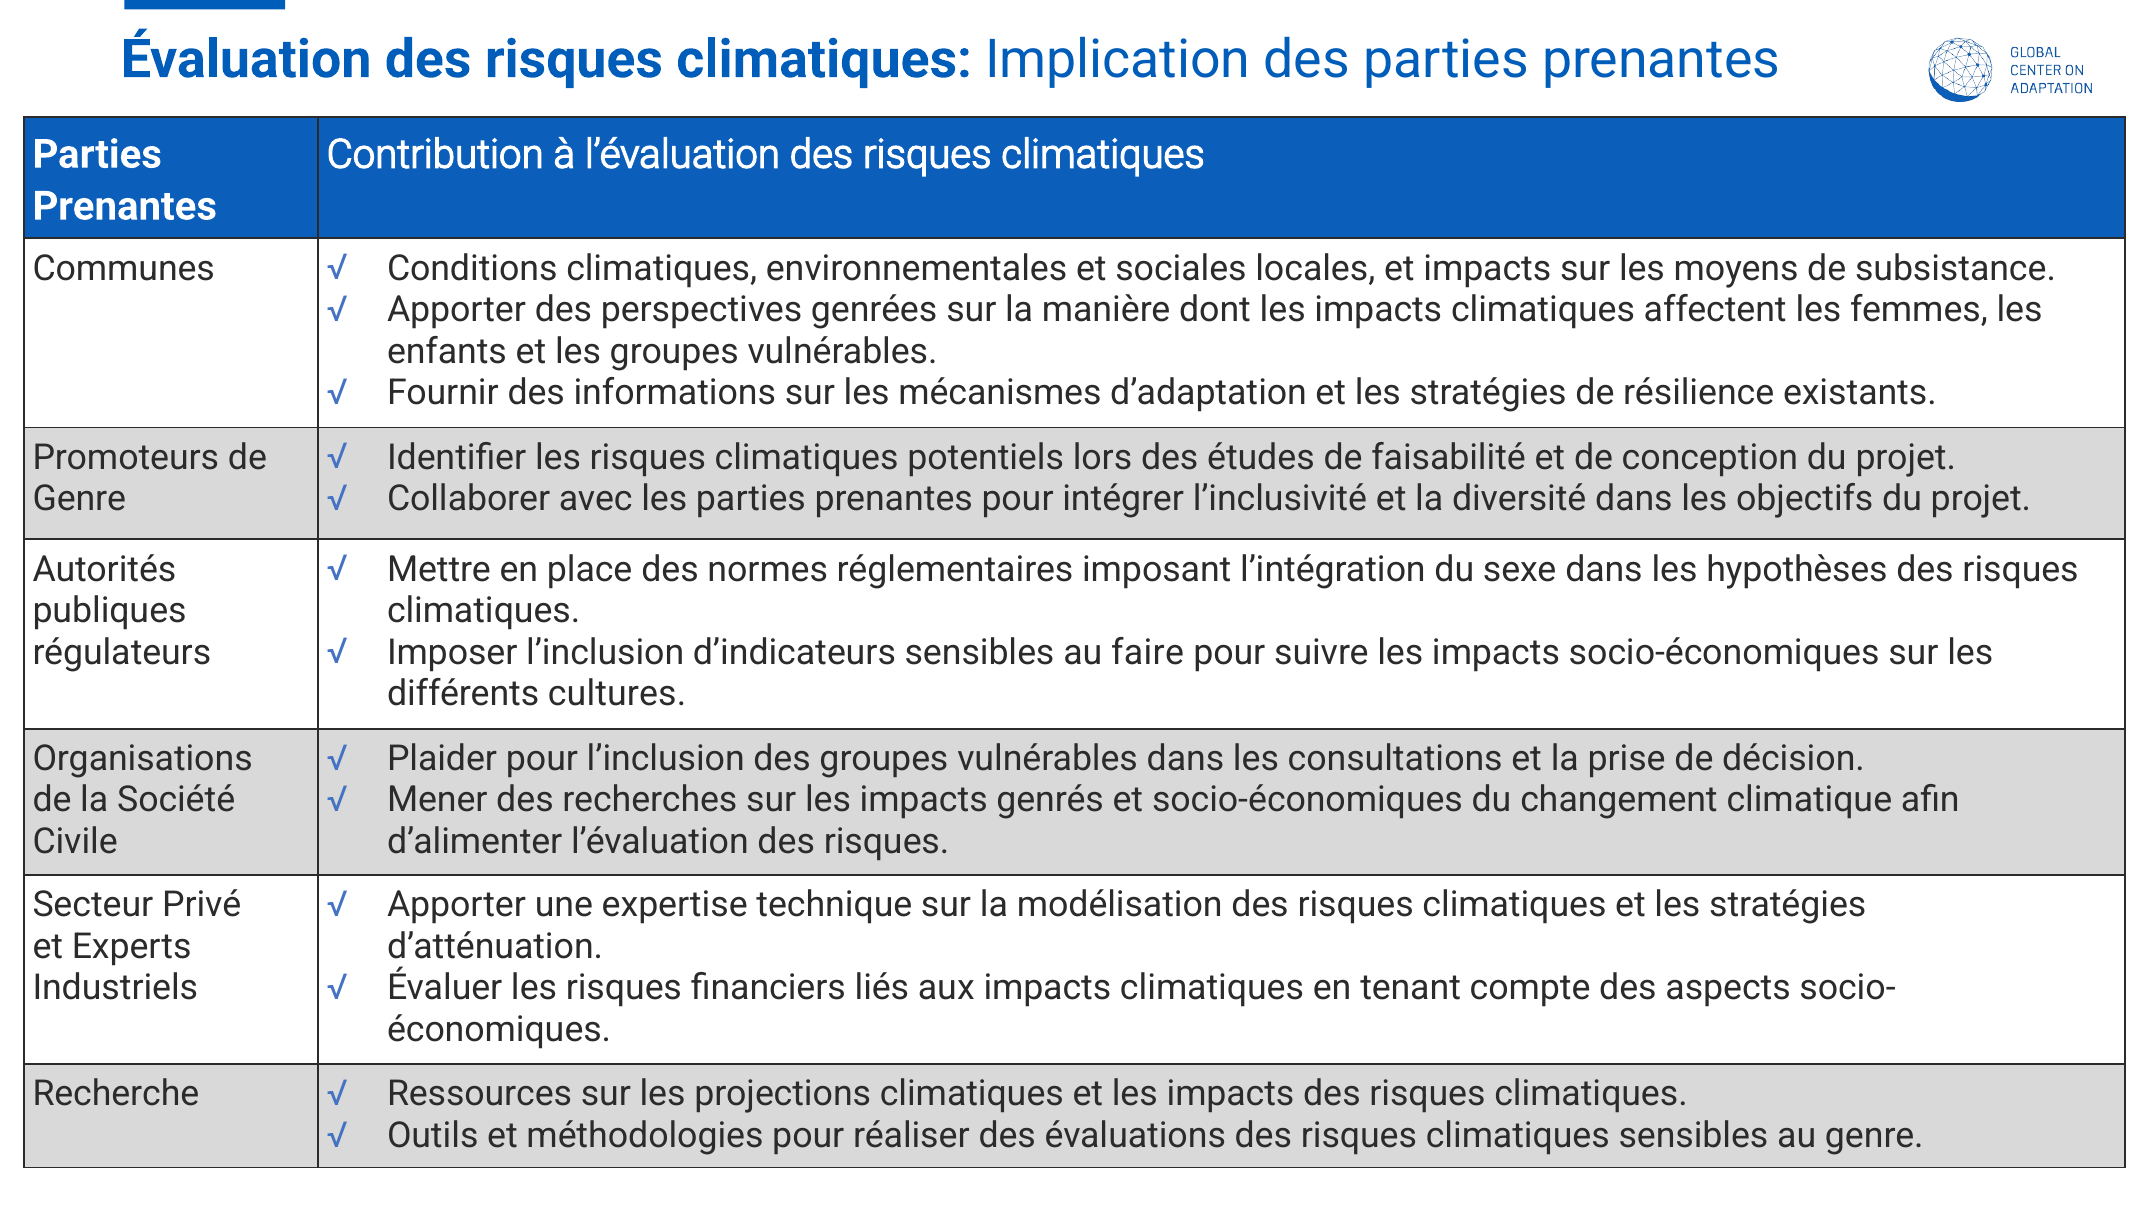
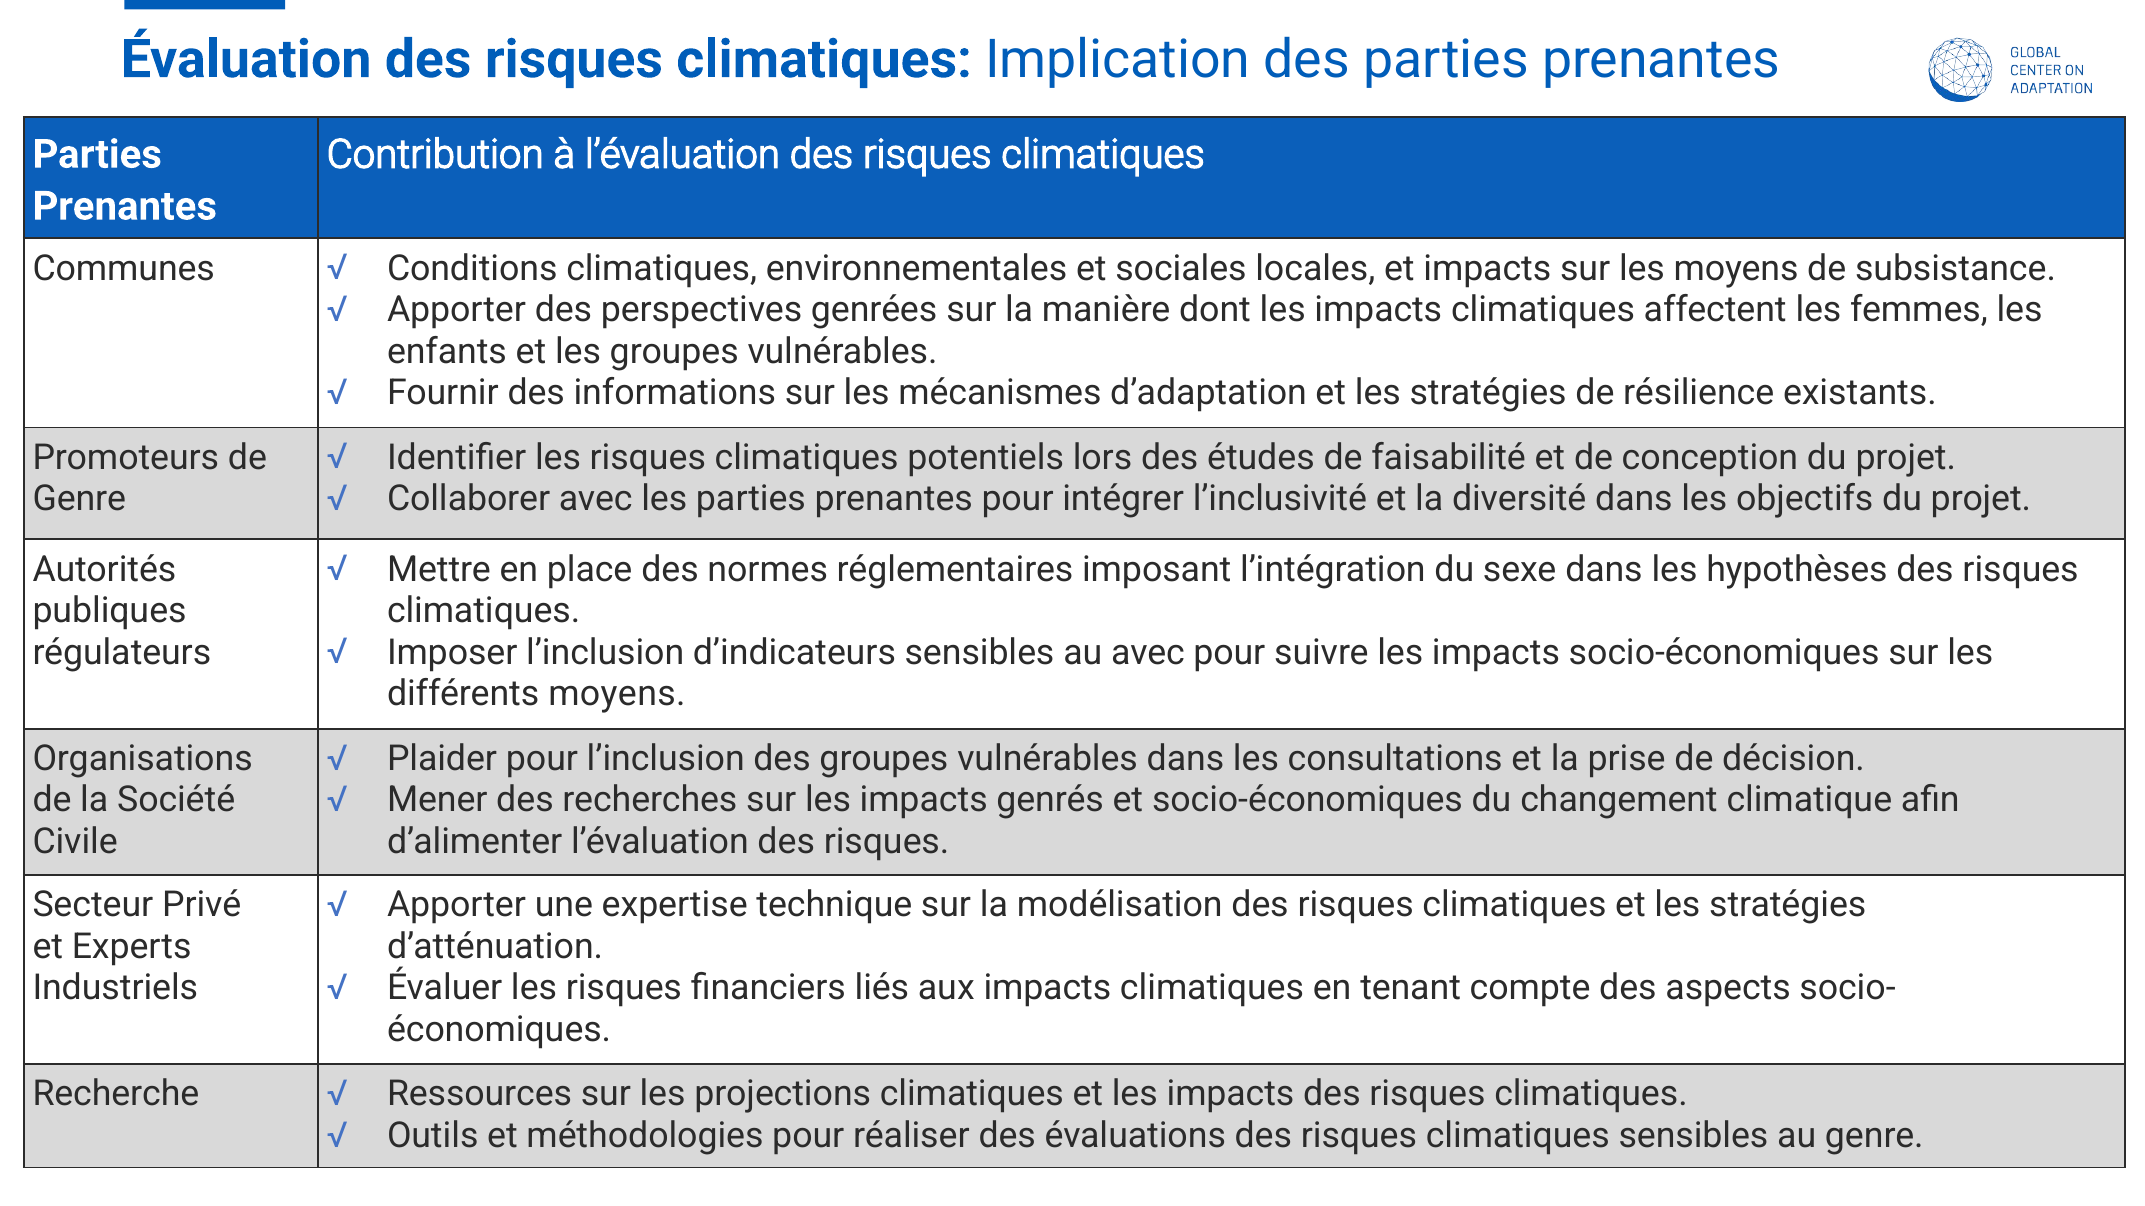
au faire: faire -> avec (1148, 653)
différents cultures: cultures -> moyens (617, 694)
